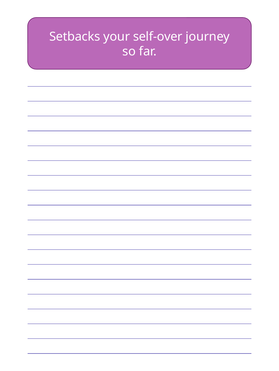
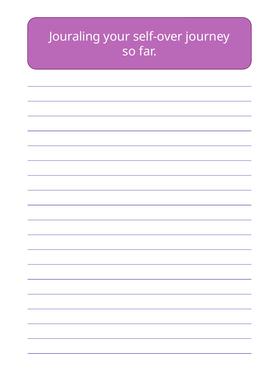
Setbacks: Setbacks -> Jouraling (75, 37)
